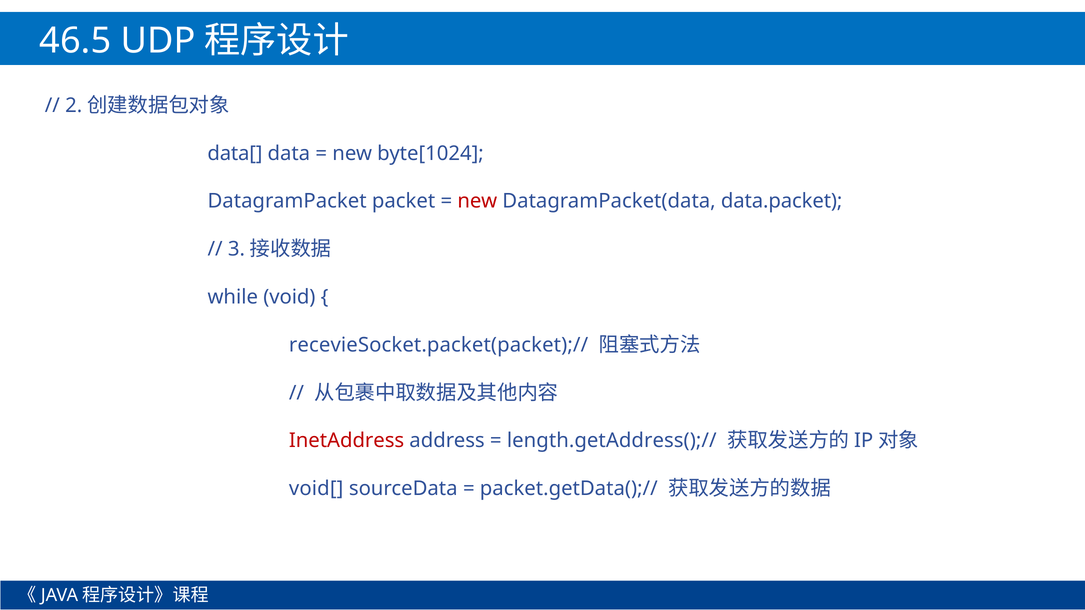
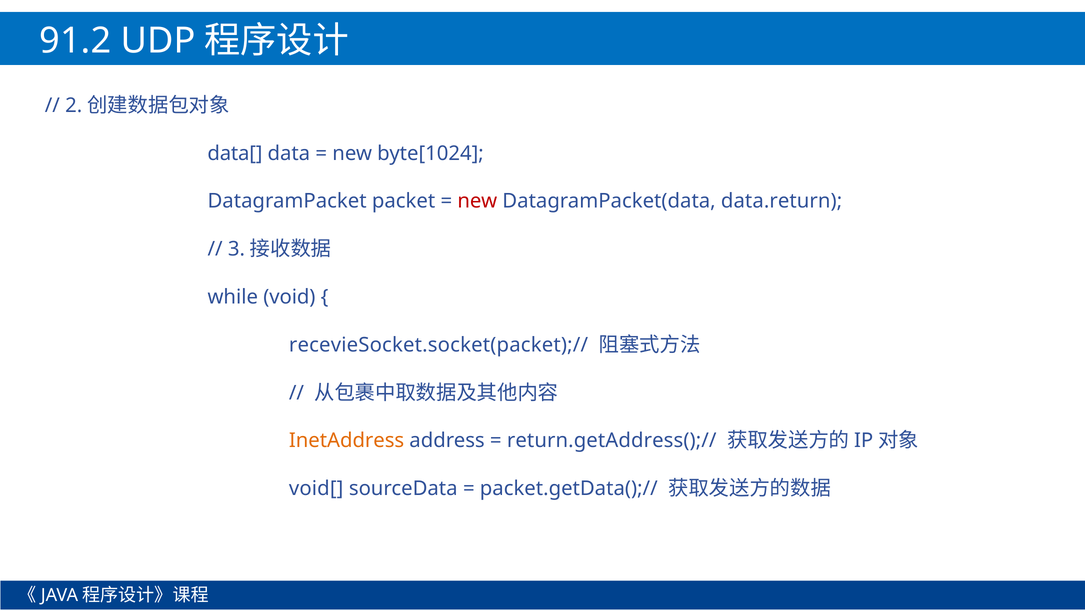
46.5: 46.5 -> 91.2 (75, 41)
data.packet: data.packet -> data.return (782, 201)
recevieSocket.packet(packet);//: recevieSocket.packet(packet);// -> recevieSocket.socket(packet);// (439, 345)
InetAddress colour: red -> orange (347, 441)
length.getAddress();//: length.getAddress();// -> return.getAddress();// (612, 441)
